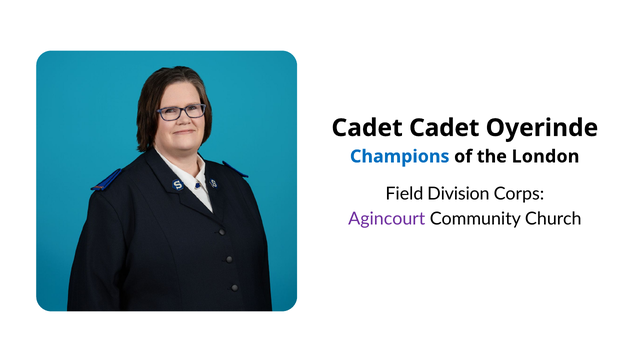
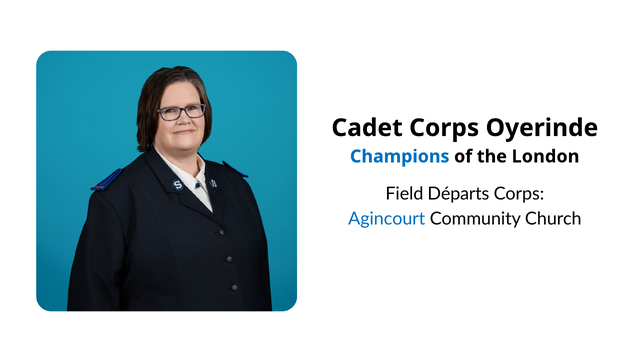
Cadet Cadet: Cadet -> Corps (444, 128)
Division: Division -> Départs (458, 194)
Agincourt colour: purple -> blue (387, 219)
